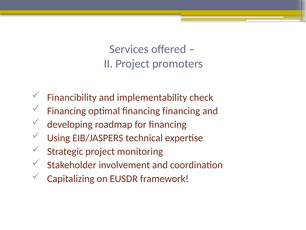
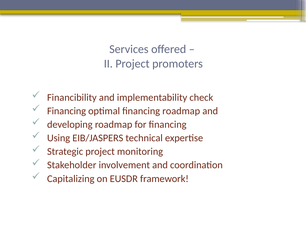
financing financing: financing -> roadmap (181, 111)
